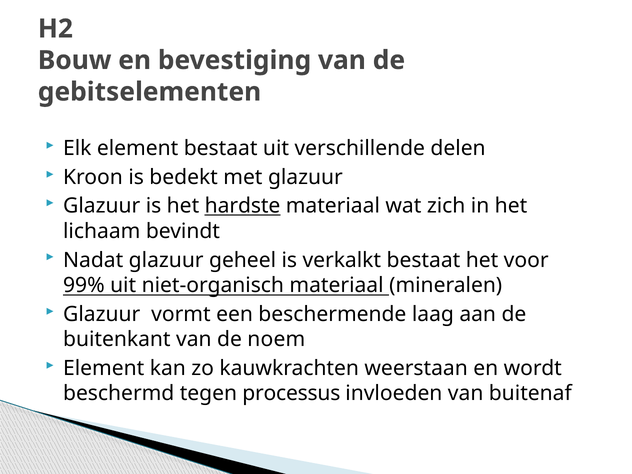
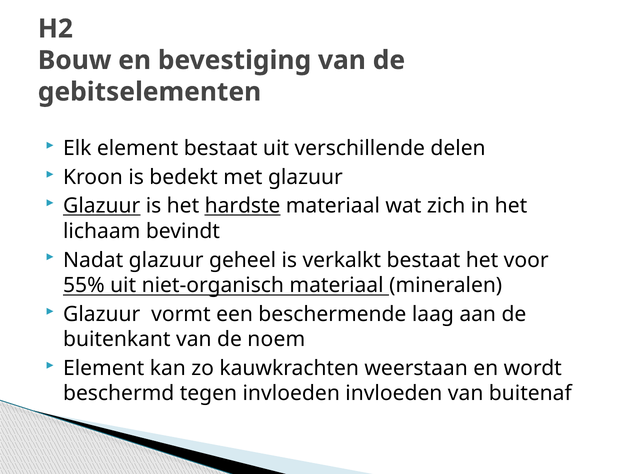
Glazuur underline: none -> present (102, 206)
99%: 99% -> 55% (84, 285)
tegen processus: processus -> invloeden (291, 393)
